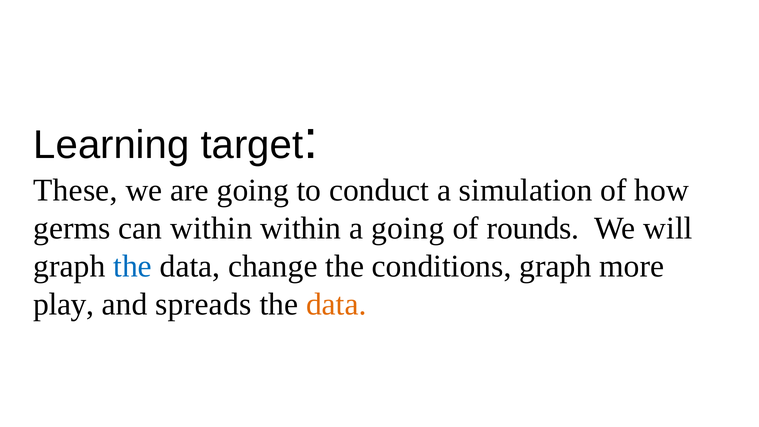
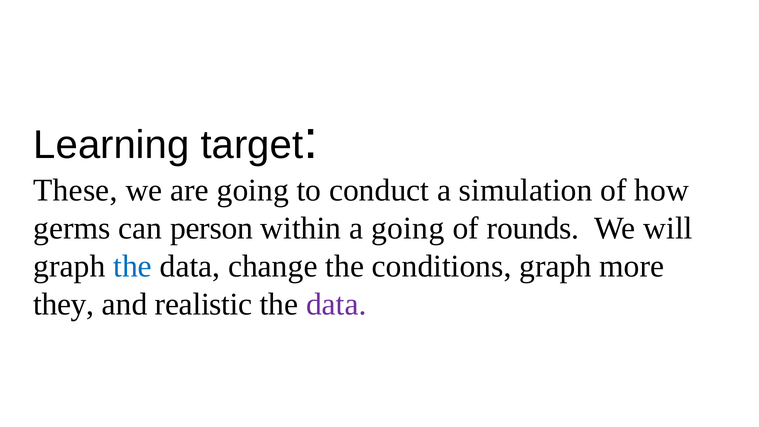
can within: within -> person (212, 228)
play: play -> they (64, 304)
spreads: spreads -> realistic (204, 304)
data colour: orange -> purple (336, 304)
